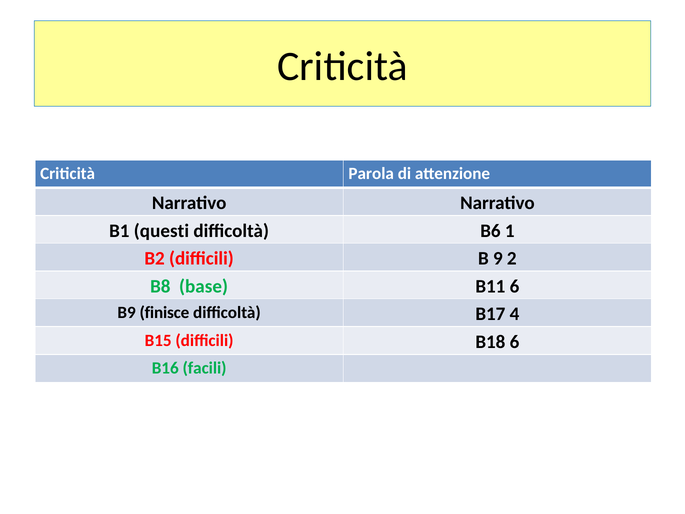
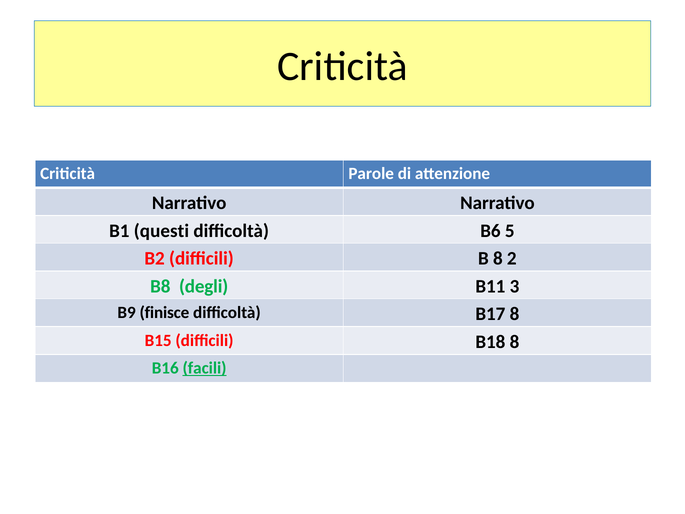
Parola: Parola -> Parole (371, 174)
1: 1 -> 5 (510, 231)
B 9: 9 -> 8 (498, 258)
base: base -> degli (204, 286)
B11 6: 6 -> 3 (514, 286)
B17 4: 4 -> 8 (514, 314)
B18 6: 6 -> 8 (514, 342)
facili underline: none -> present (205, 368)
